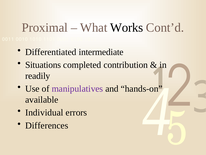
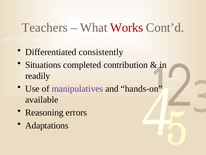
Proximal: Proximal -> Teachers (45, 27)
Works colour: black -> red (127, 27)
intermediate: intermediate -> consistently (101, 52)
Individual: Individual -> Reasoning (44, 112)
Differences: Differences -> Adaptations (47, 125)
